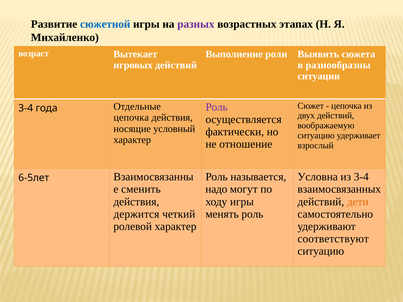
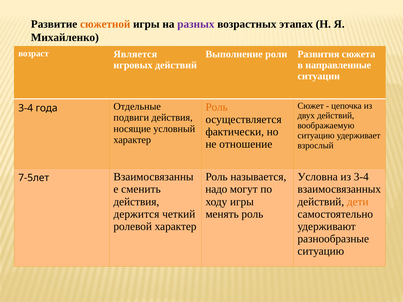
сюжетной colour: blue -> orange (105, 24)
Вытекает: Вытекает -> Является (135, 54)
Выявить: Выявить -> Развития (318, 54)
разнообразны: разнообразны -> направленные (338, 65)
Роль colour: purple -> orange (217, 107)
цепочка: цепочка -> подвиги (131, 118)
6-5лет: 6-5лет -> 7-5лет (34, 178)
соответствуют: соответствуют -> разнообразные (333, 239)
